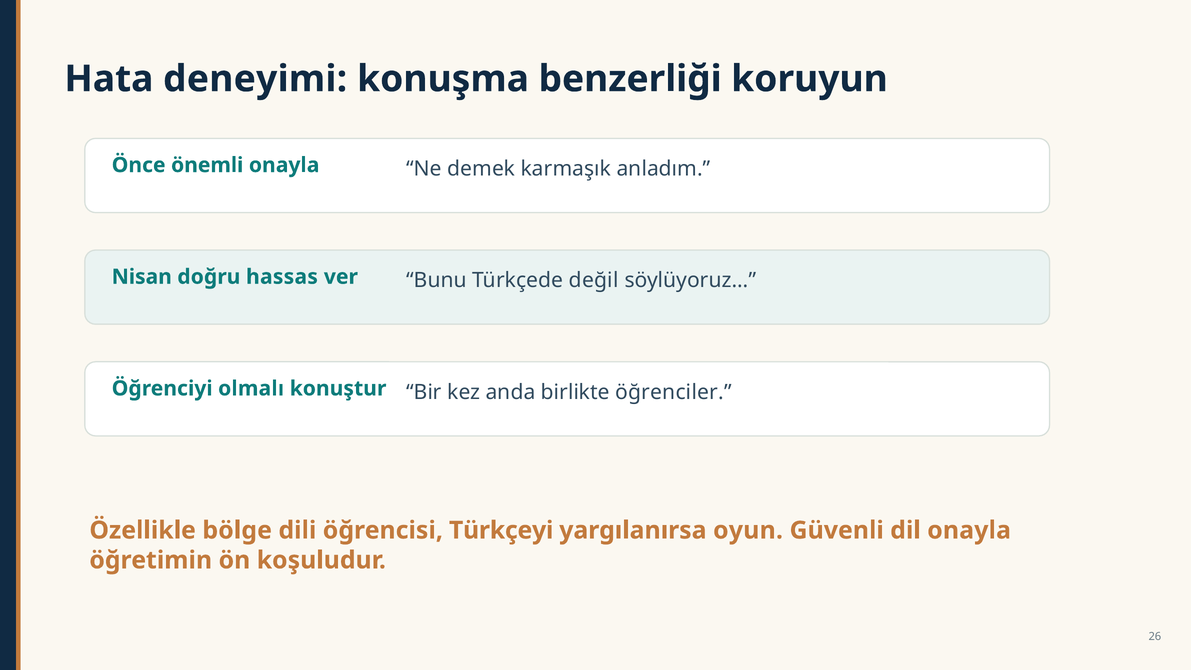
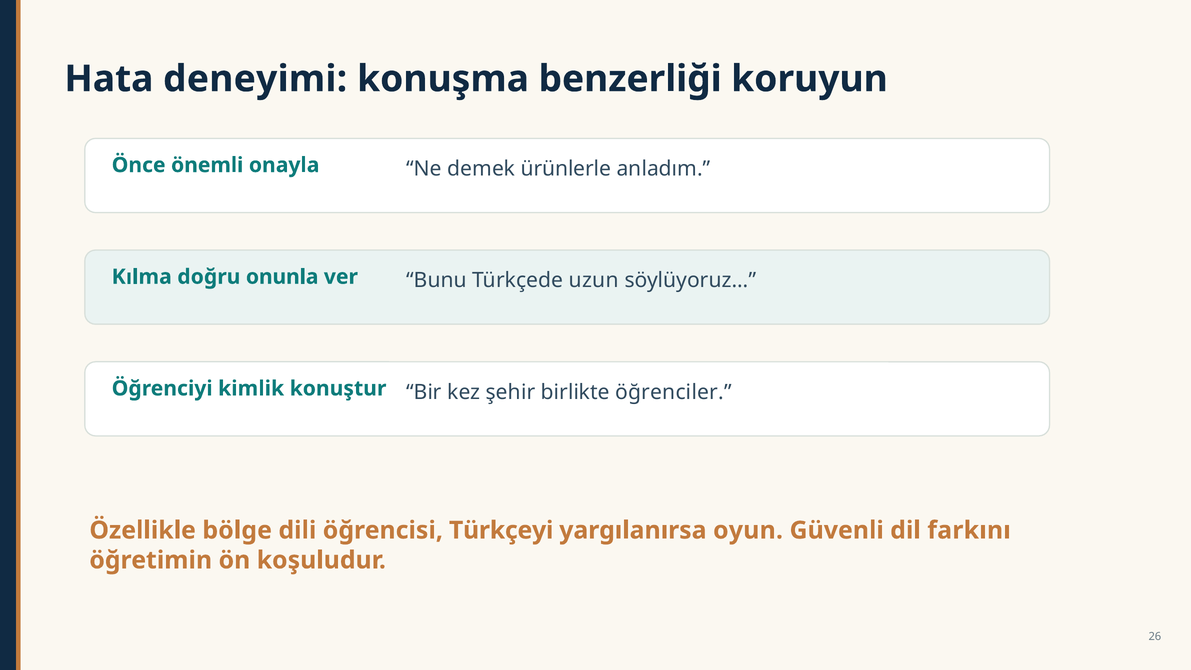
karmaşık: karmaşık -> ürünlerle (566, 169)
Nisan: Nisan -> Kılma (142, 277)
hassas: hassas -> onunla (282, 277)
değil: değil -> uzun (594, 280)
olmalı: olmalı -> kimlik (251, 388)
anda: anda -> şehir (510, 392)
dil onayla: onayla -> farkını (969, 530)
